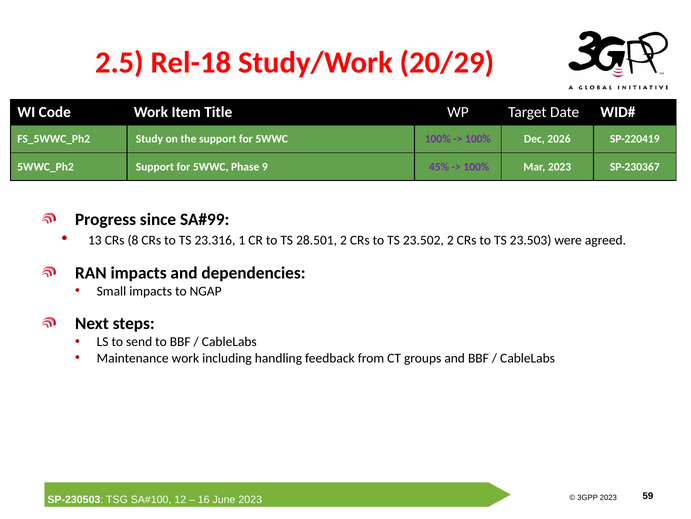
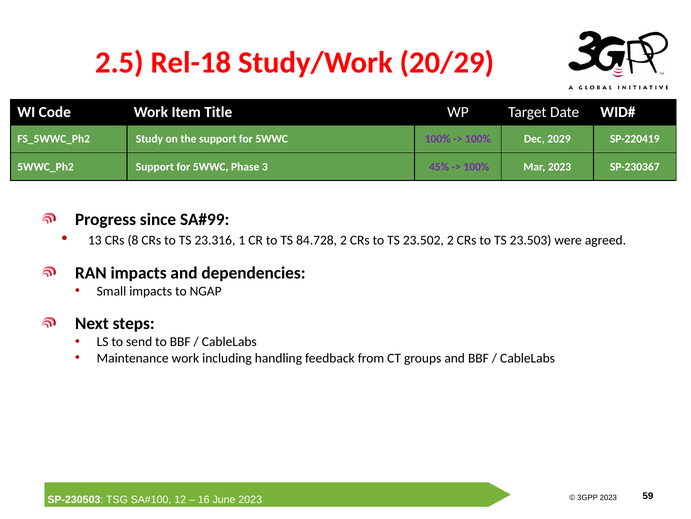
2026: 2026 -> 2029 (559, 139)
9: 9 -> 3 (265, 167)
28.501: 28.501 -> 84.728 (317, 240)
